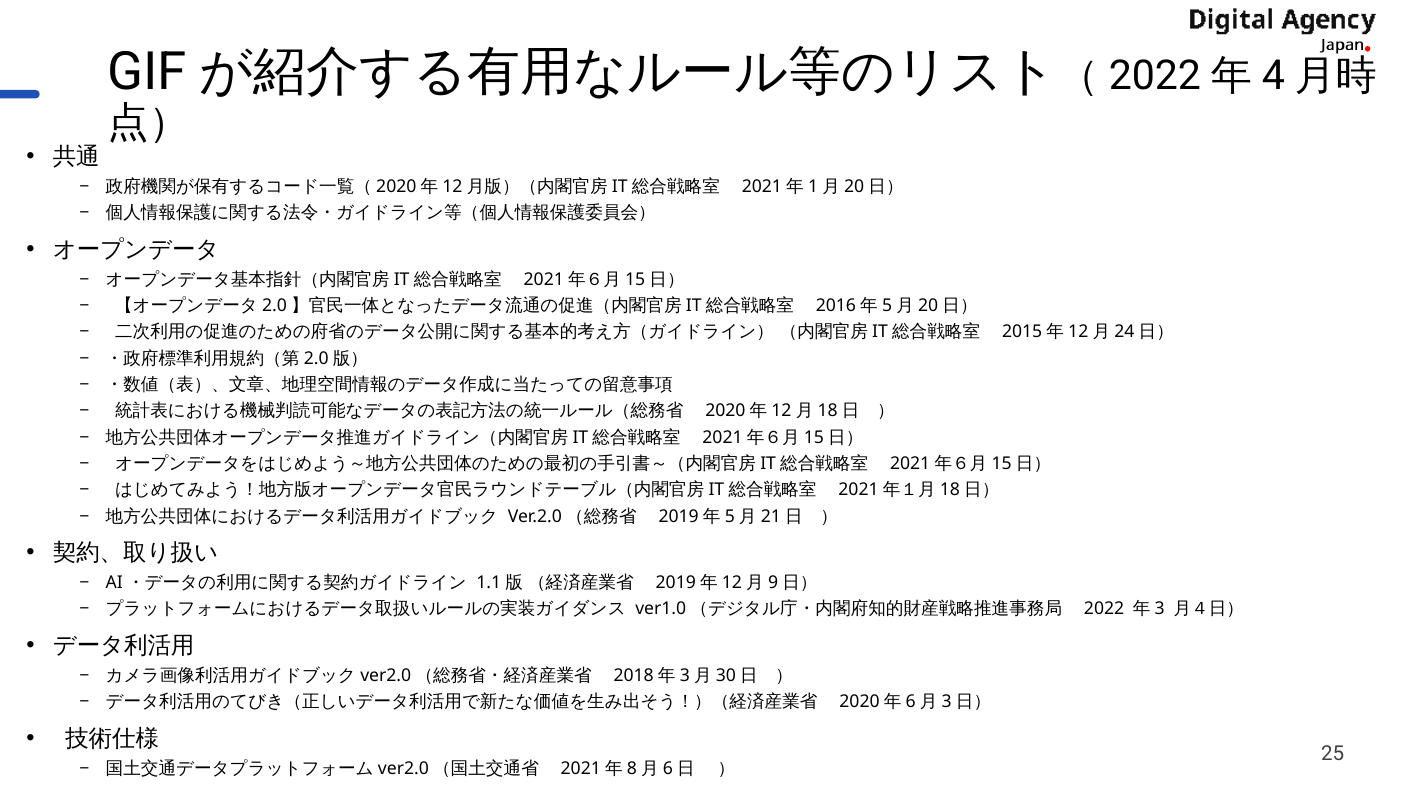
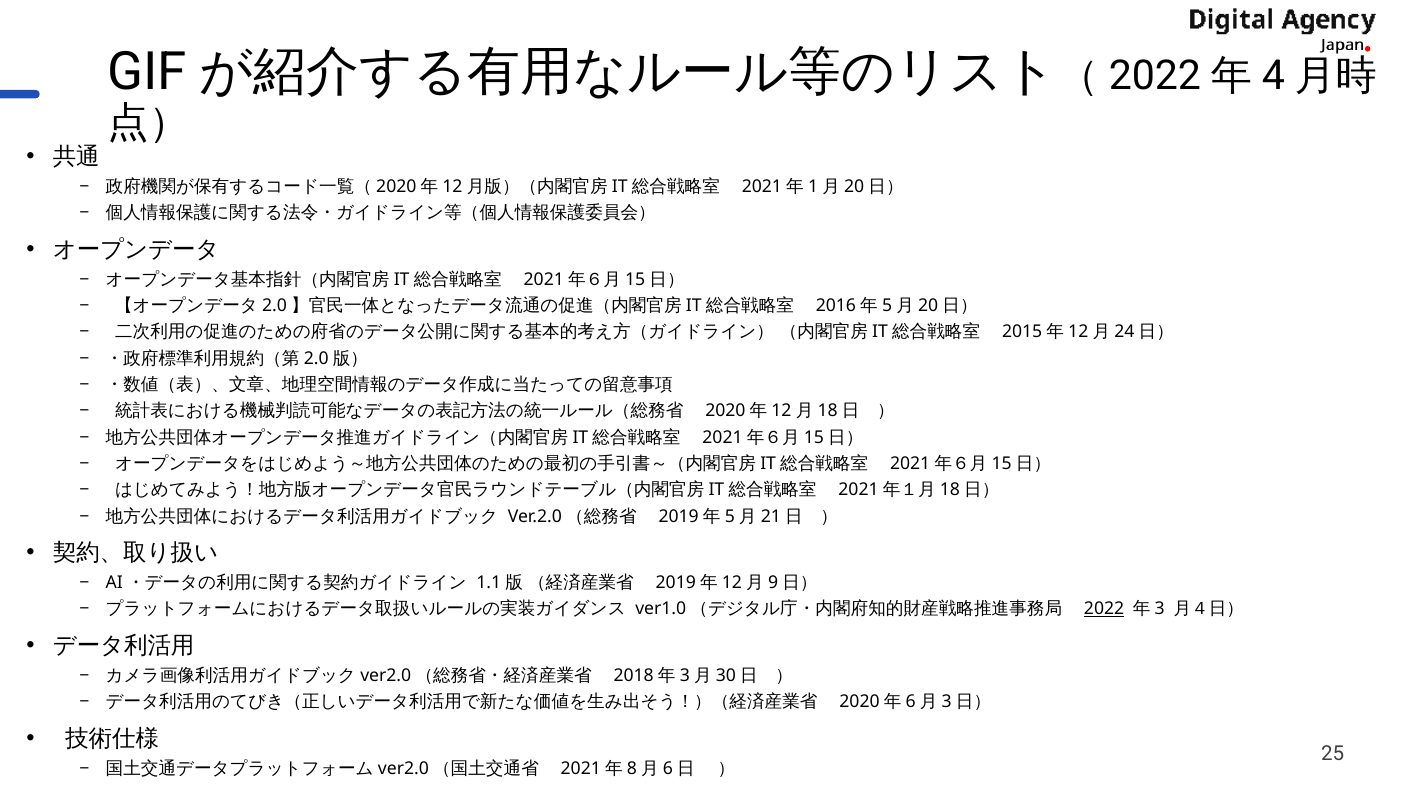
2022 underline: none -> present (1104, 609)
